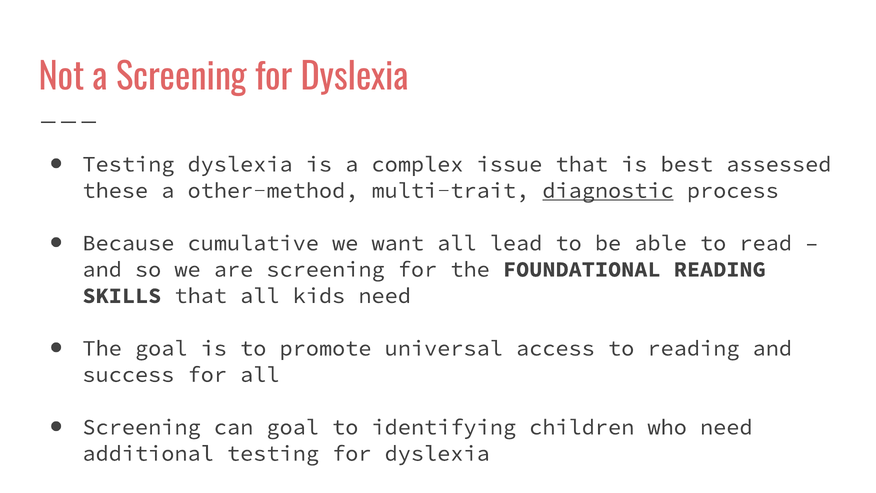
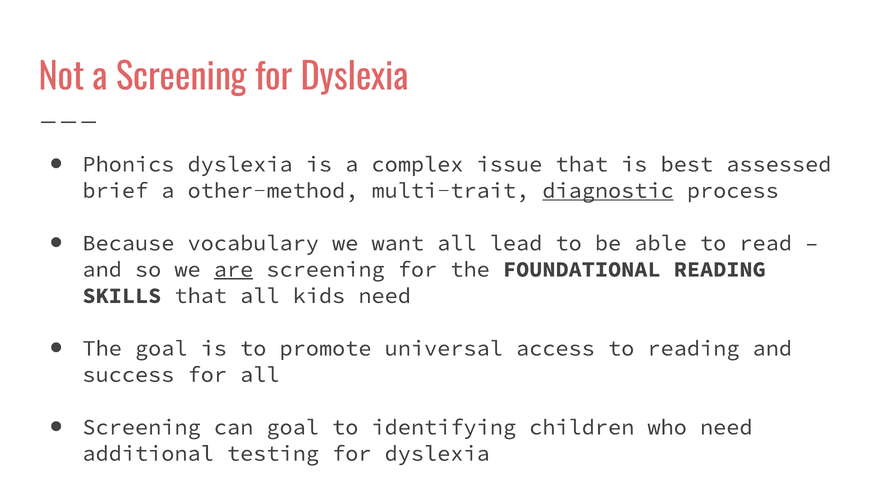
Testing: Testing -> Phonics (128, 164)
these: these -> brief (115, 190)
cumulative: cumulative -> vocabulary (253, 243)
are underline: none -> present (234, 269)
